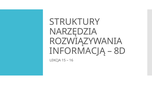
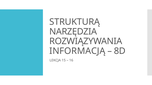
STRUKTURY: STRUKTURY -> STRUKTURĄ (75, 22)
